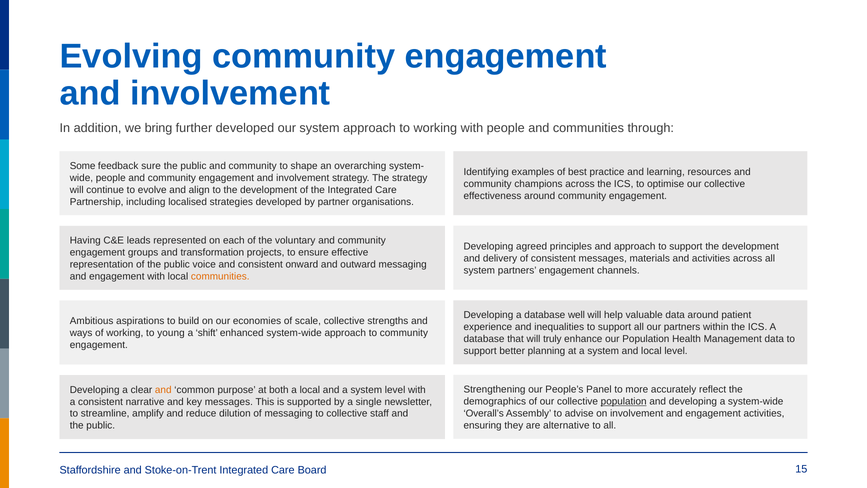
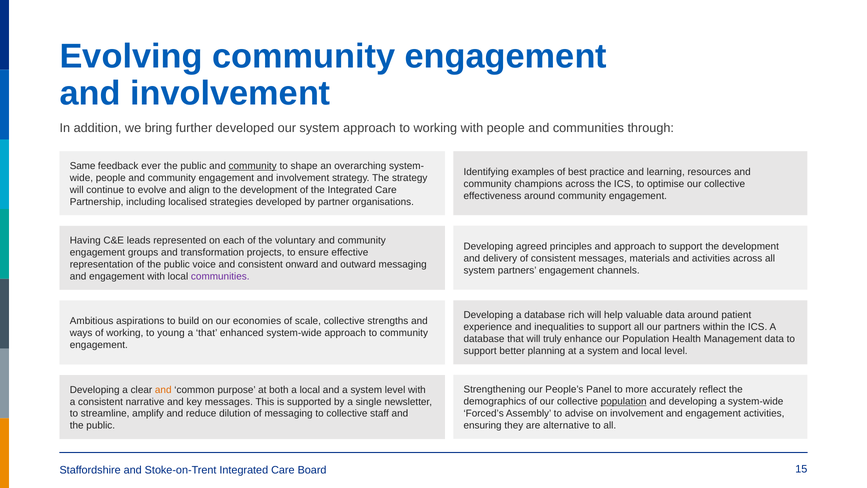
Some: Some -> Same (83, 166)
sure: sure -> ever (151, 166)
community underline: none -> present (253, 166)
communities colour: orange -> purple (220, 276)
well: well -> rich (576, 315)
a shift: shift -> that (207, 333)
Overall’s: Overall’s -> Forced’s (484, 413)
